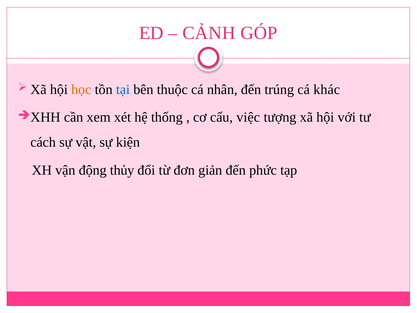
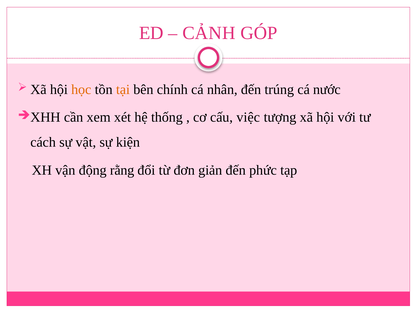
tại colour: blue -> orange (123, 89)
thuộc: thuộc -> chính (172, 89)
khác: khác -> nước (327, 89)
thủy: thủy -> rằng (122, 170)
